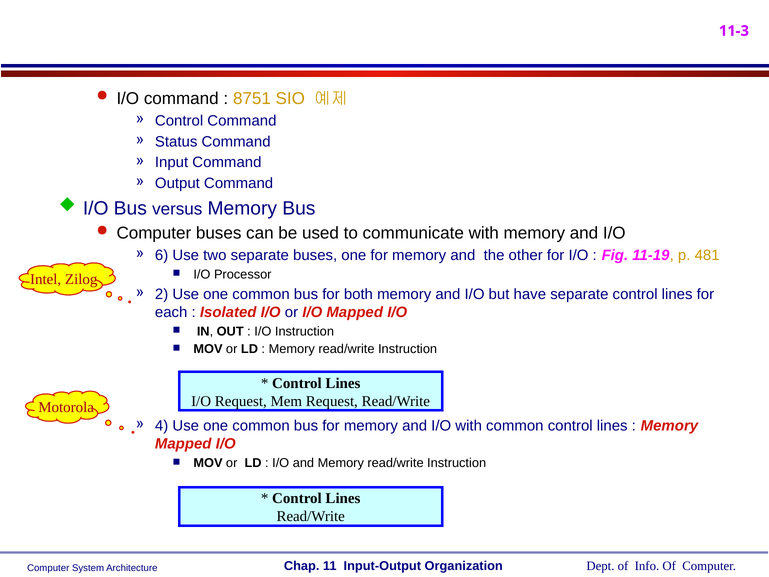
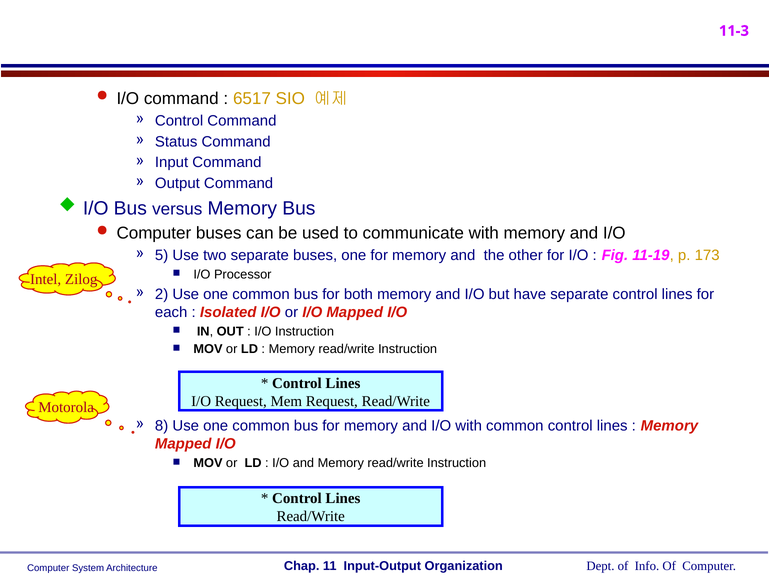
8751: 8751 -> 6517 (252, 98)
6: 6 -> 5 (162, 255)
481: 481 -> 173 (707, 255)
4: 4 -> 8 (162, 426)
